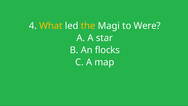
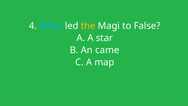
What colour: yellow -> light blue (51, 26)
Were: Were -> False (147, 26)
flocks: flocks -> came (107, 50)
